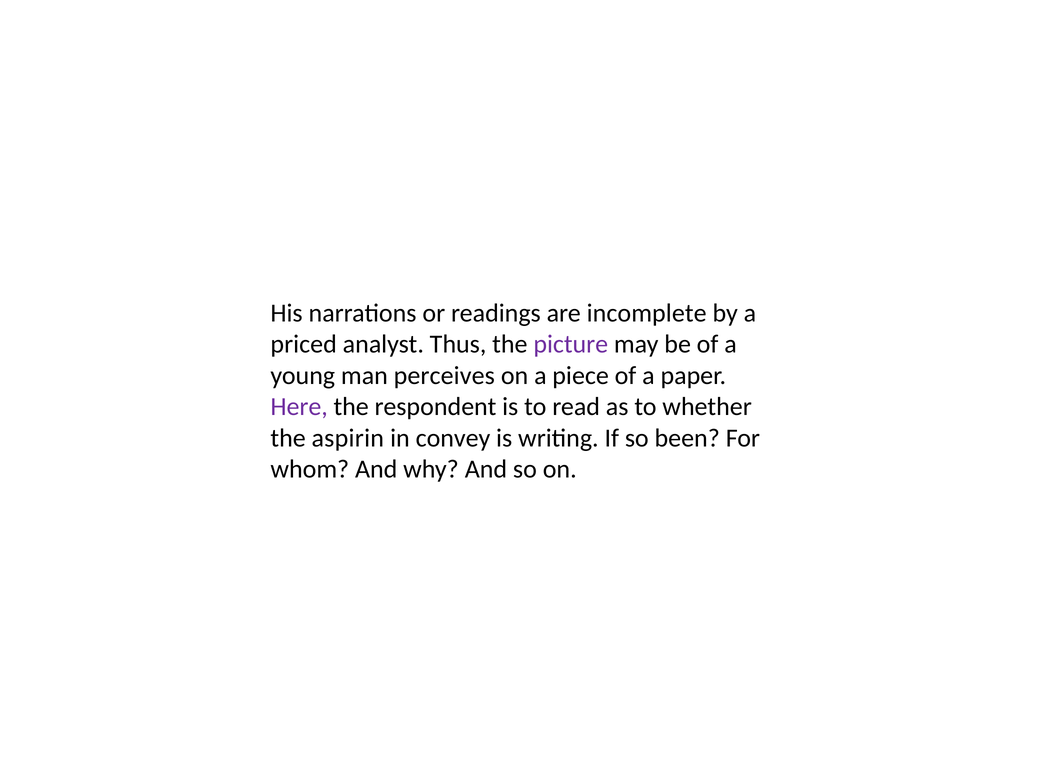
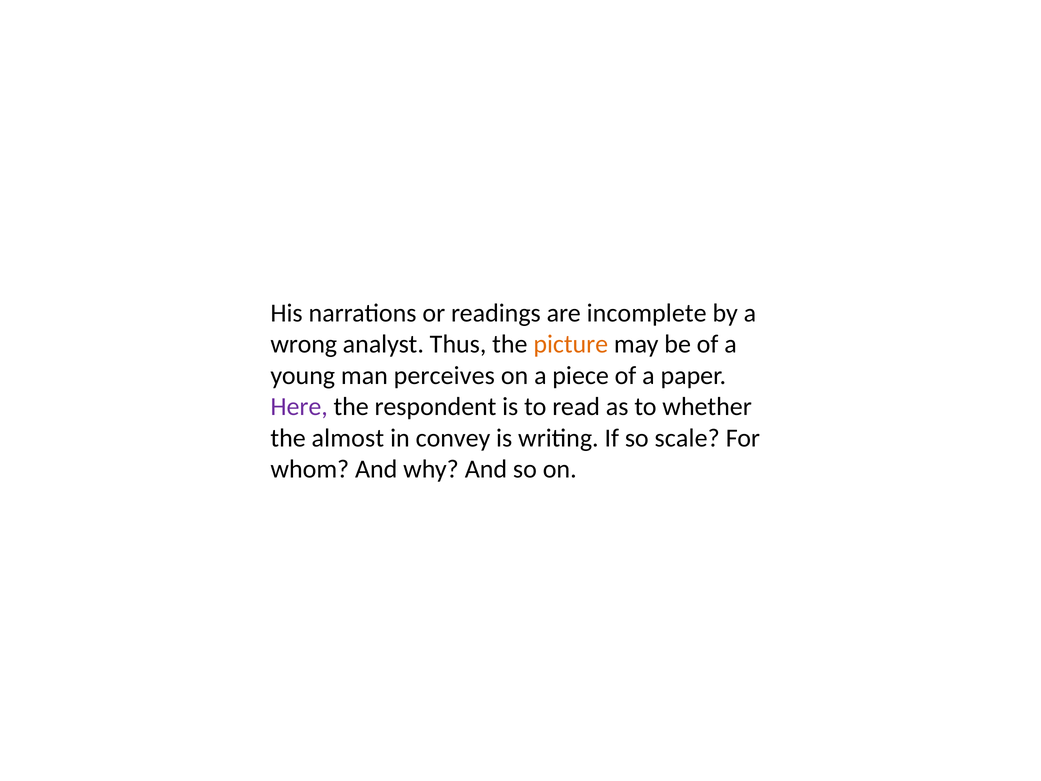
priced: priced -> wrong (304, 344)
picture colour: purple -> orange (571, 344)
aspirin: aspirin -> almost (348, 438)
been: been -> scale (687, 438)
